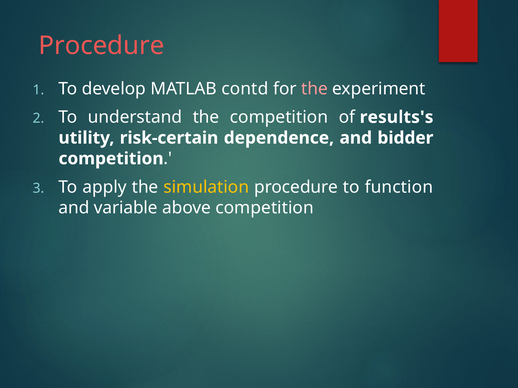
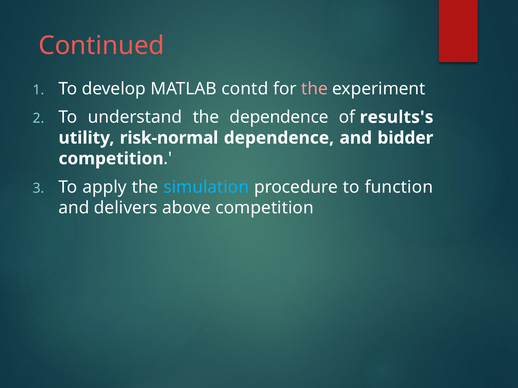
Procedure: Procedure -> Continued (101, 46)
the competition: competition -> dependence (279, 117)
risk-certain: risk-certain -> risk-normal (169, 138)
simulation colour: yellow -> light blue (206, 187)
variable: variable -> delivers (126, 208)
